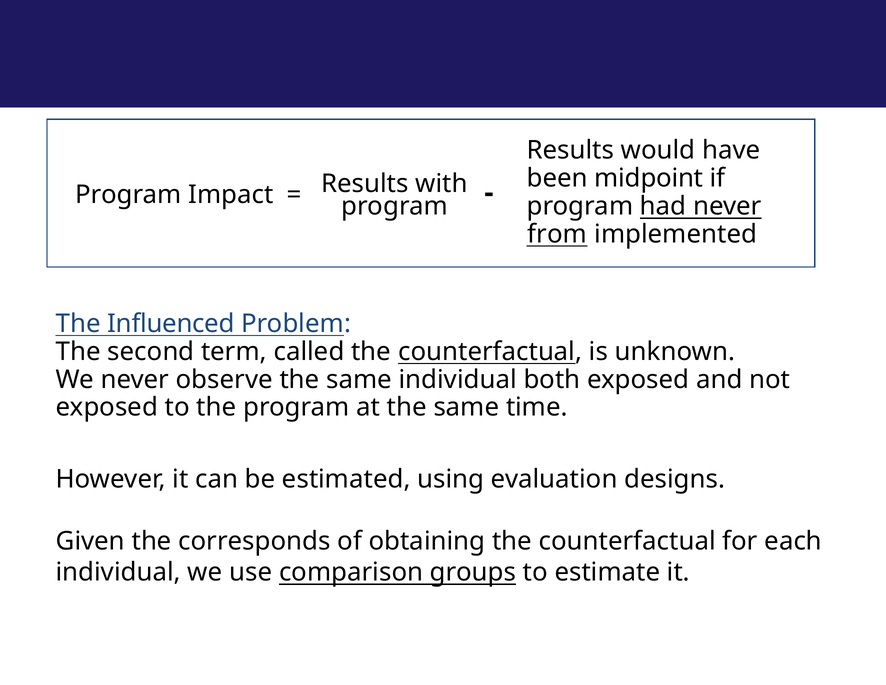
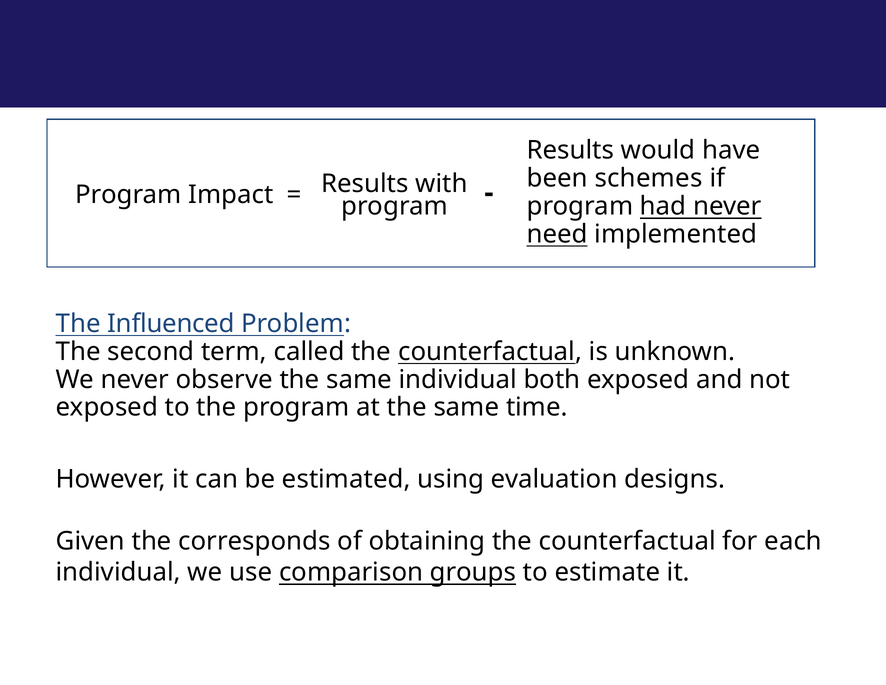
midpoint: midpoint -> schemes (649, 178)
from: from -> need (557, 234)
